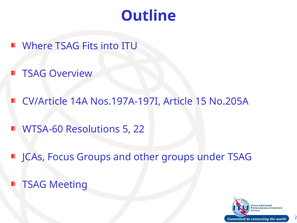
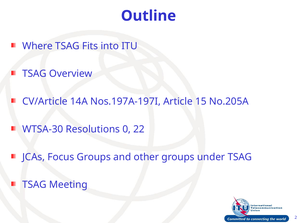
WTSA-60: WTSA-60 -> WTSA-30 (43, 129)
5: 5 -> 0 (127, 129)
